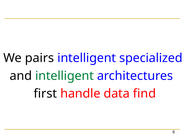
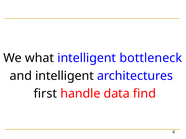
pairs: pairs -> what (39, 58)
specialized: specialized -> bottleneck (151, 58)
intelligent colour: green -> black (64, 76)
